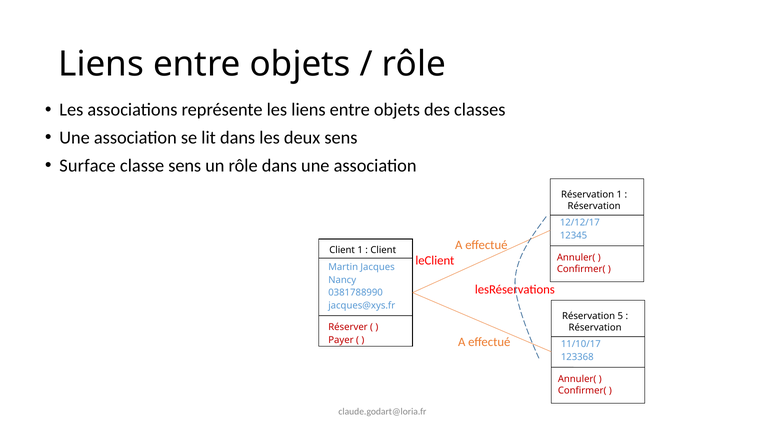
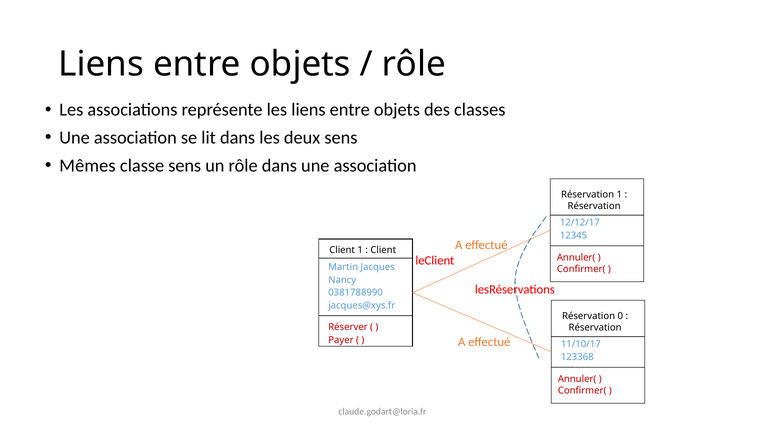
Surface: Surface -> Mêmes (88, 165)
5: 5 -> 0 (620, 316)
